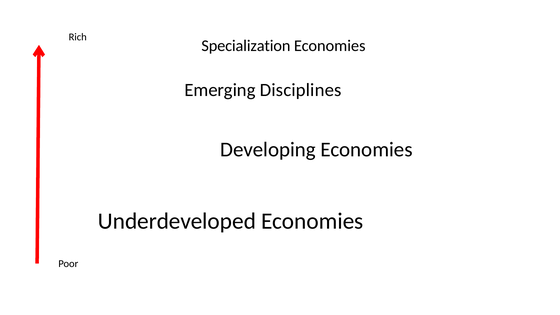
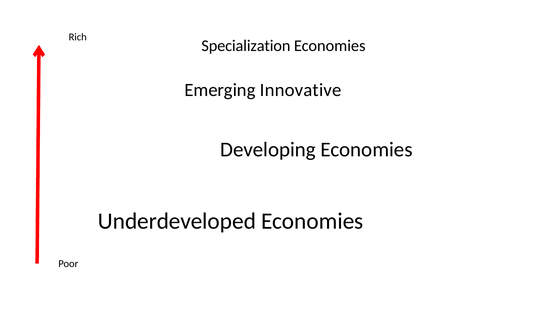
Disciplines: Disciplines -> Innovative (301, 90)
